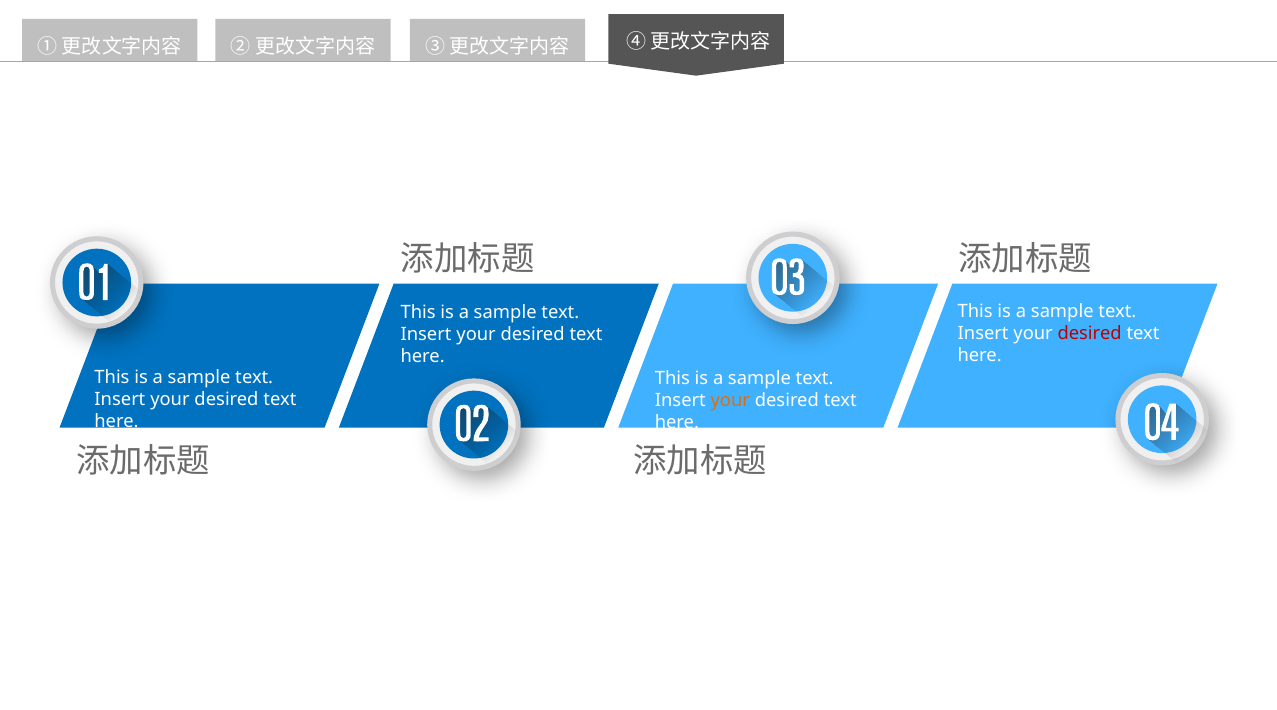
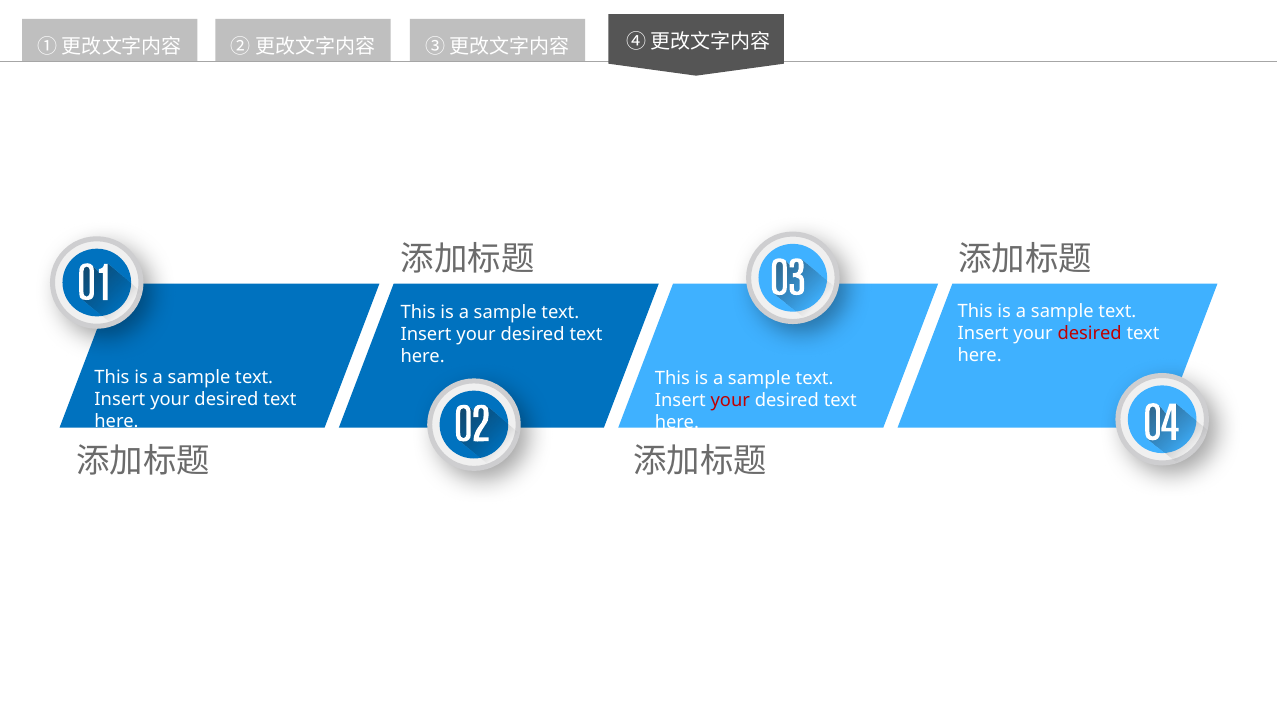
your colour: orange -> red (730, 400)
